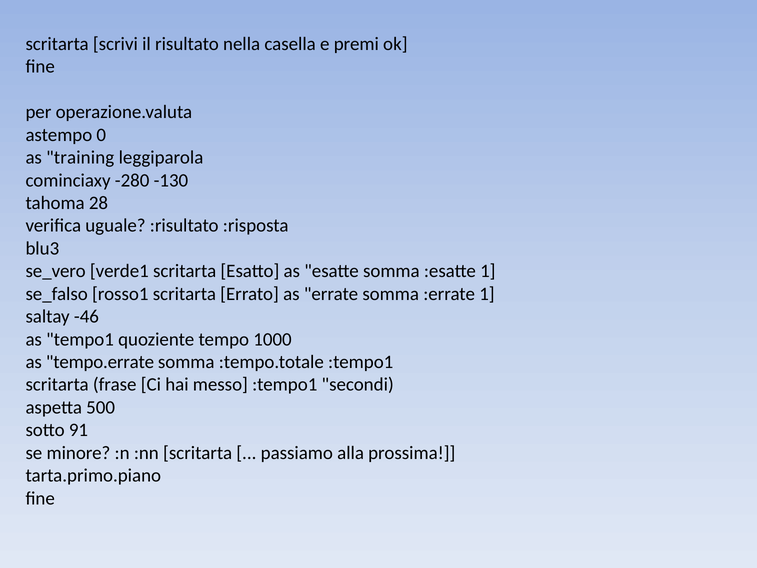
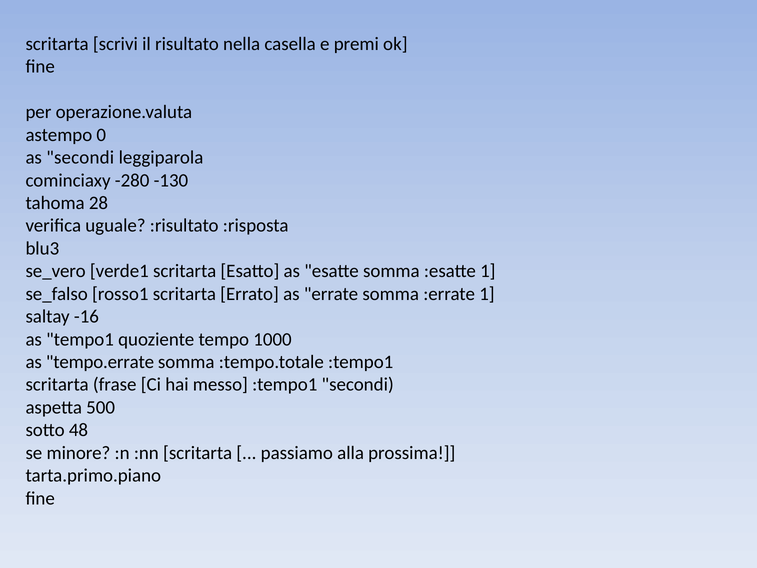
as training: training -> secondi (80, 157)
-46: -46 -> -16 (86, 316)
91: 91 -> 48 (78, 430)
